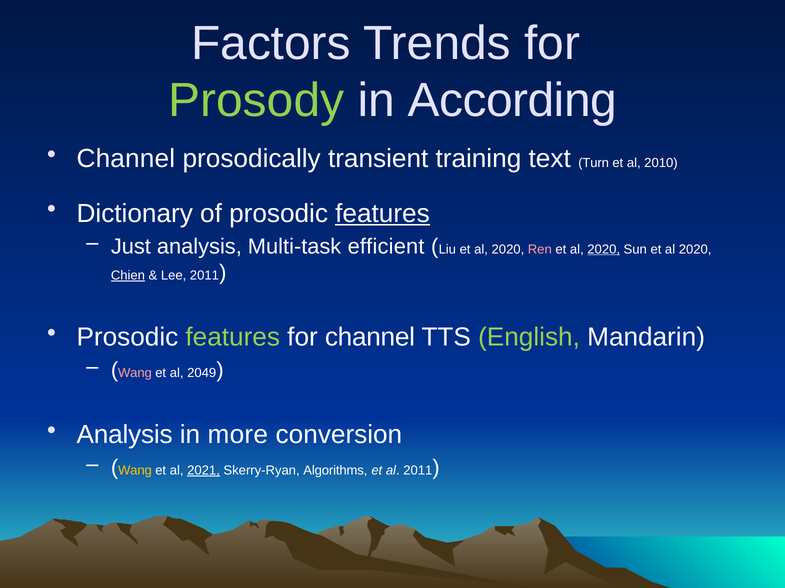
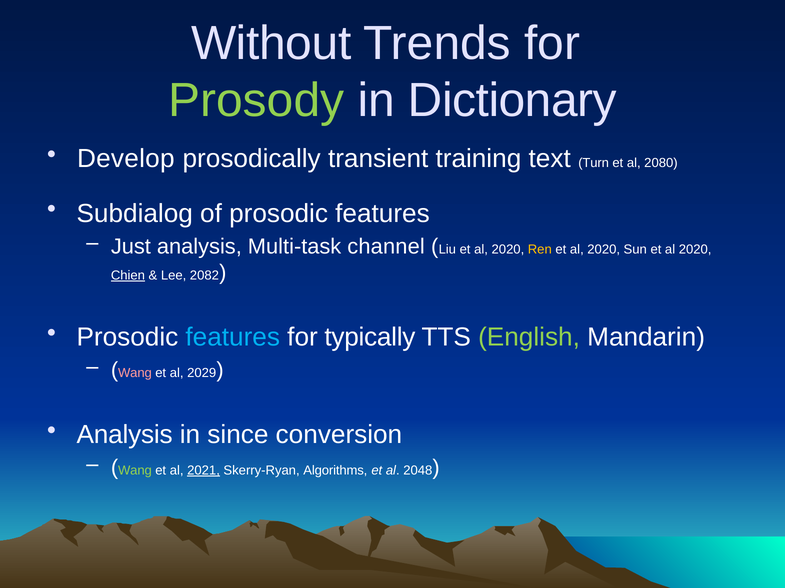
Factors: Factors -> Without (271, 43)
According: According -> Dictionary (512, 101)
Channel: Channel -> Develop (126, 159)
2010: 2010 -> 2080 (661, 163)
Dictionary: Dictionary -> Subdialog (135, 214)
features underline: present -> none (382, 214)
efficient: efficient -> channel (386, 247)
Ren colour: pink -> yellow (540, 250)
2020 underline: present -> none (604, 250)
Lee 2011: 2011 -> 2082 (204, 276)
features colour: light green -> light blue (233, 338)
for channel: channel -> typically (370, 338)
2049: 2049 -> 2029 (202, 373)
more: more -> since (238, 435)
Wang colour: yellow -> light green (135, 471)
al 2011: 2011 -> 2048 (418, 471)
